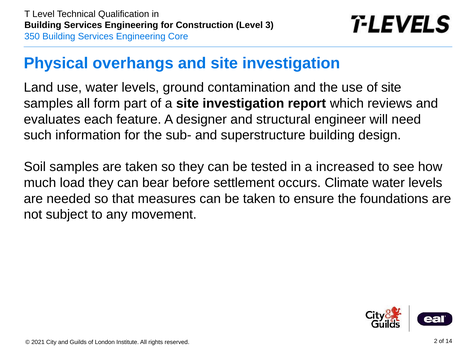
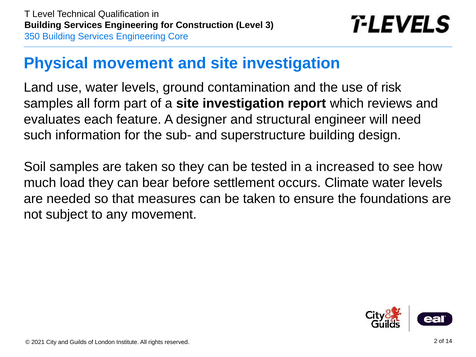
Physical overhangs: overhangs -> movement (133, 63)
of site: site -> risk (391, 88)
